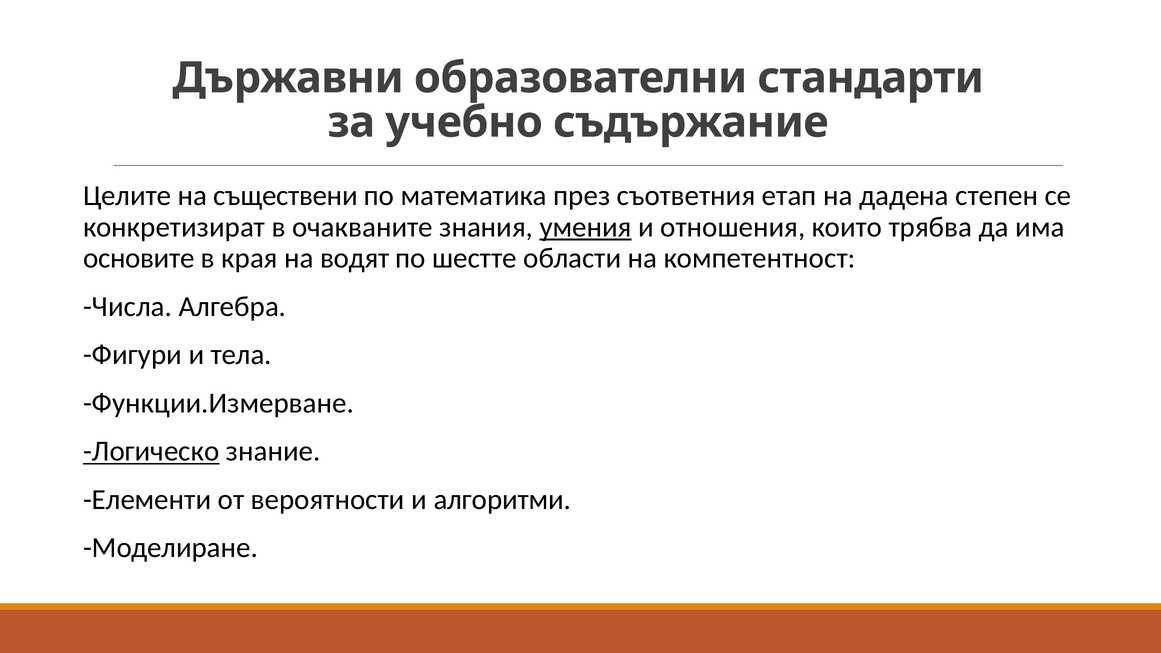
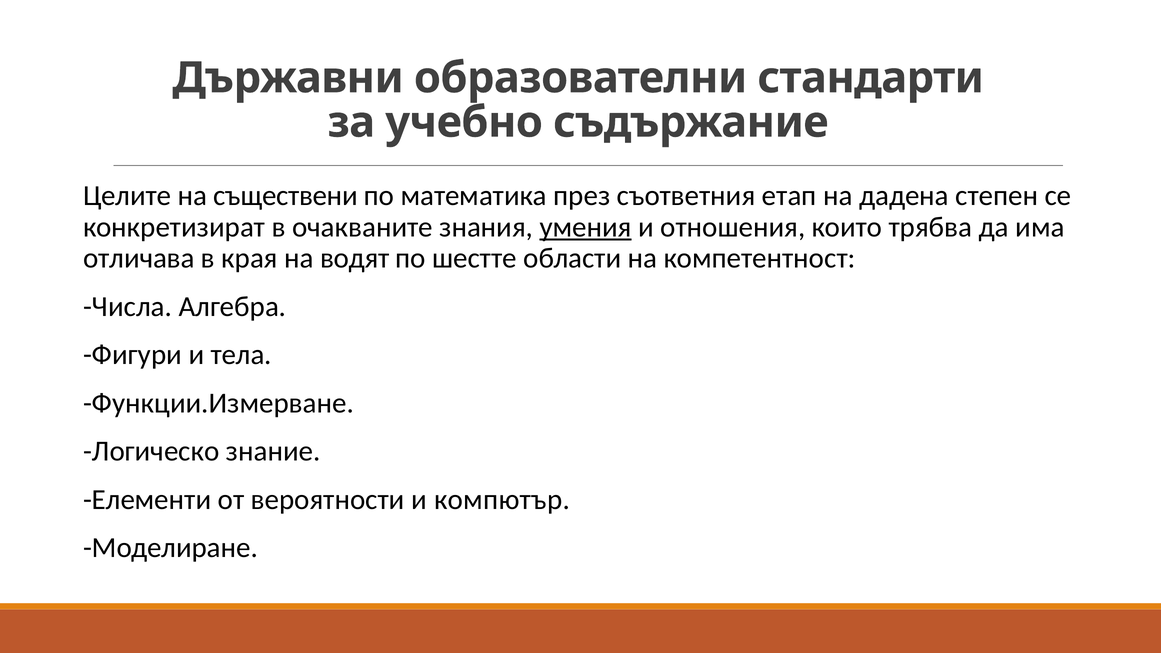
основите: основите -> отличава (139, 258)
Логическо underline: present -> none (151, 451)
алгоритми: алгоритми -> компютър (502, 500)
